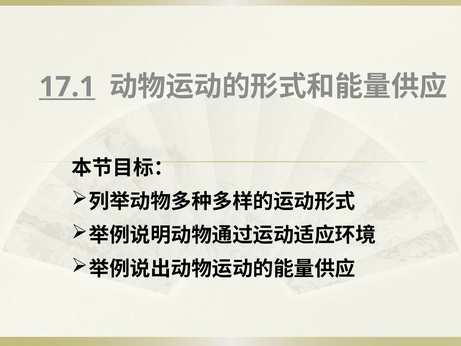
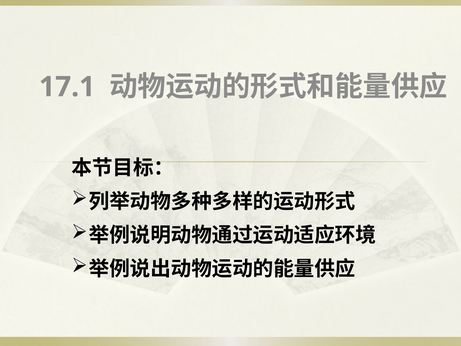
17.1 underline: present -> none (67, 87)
